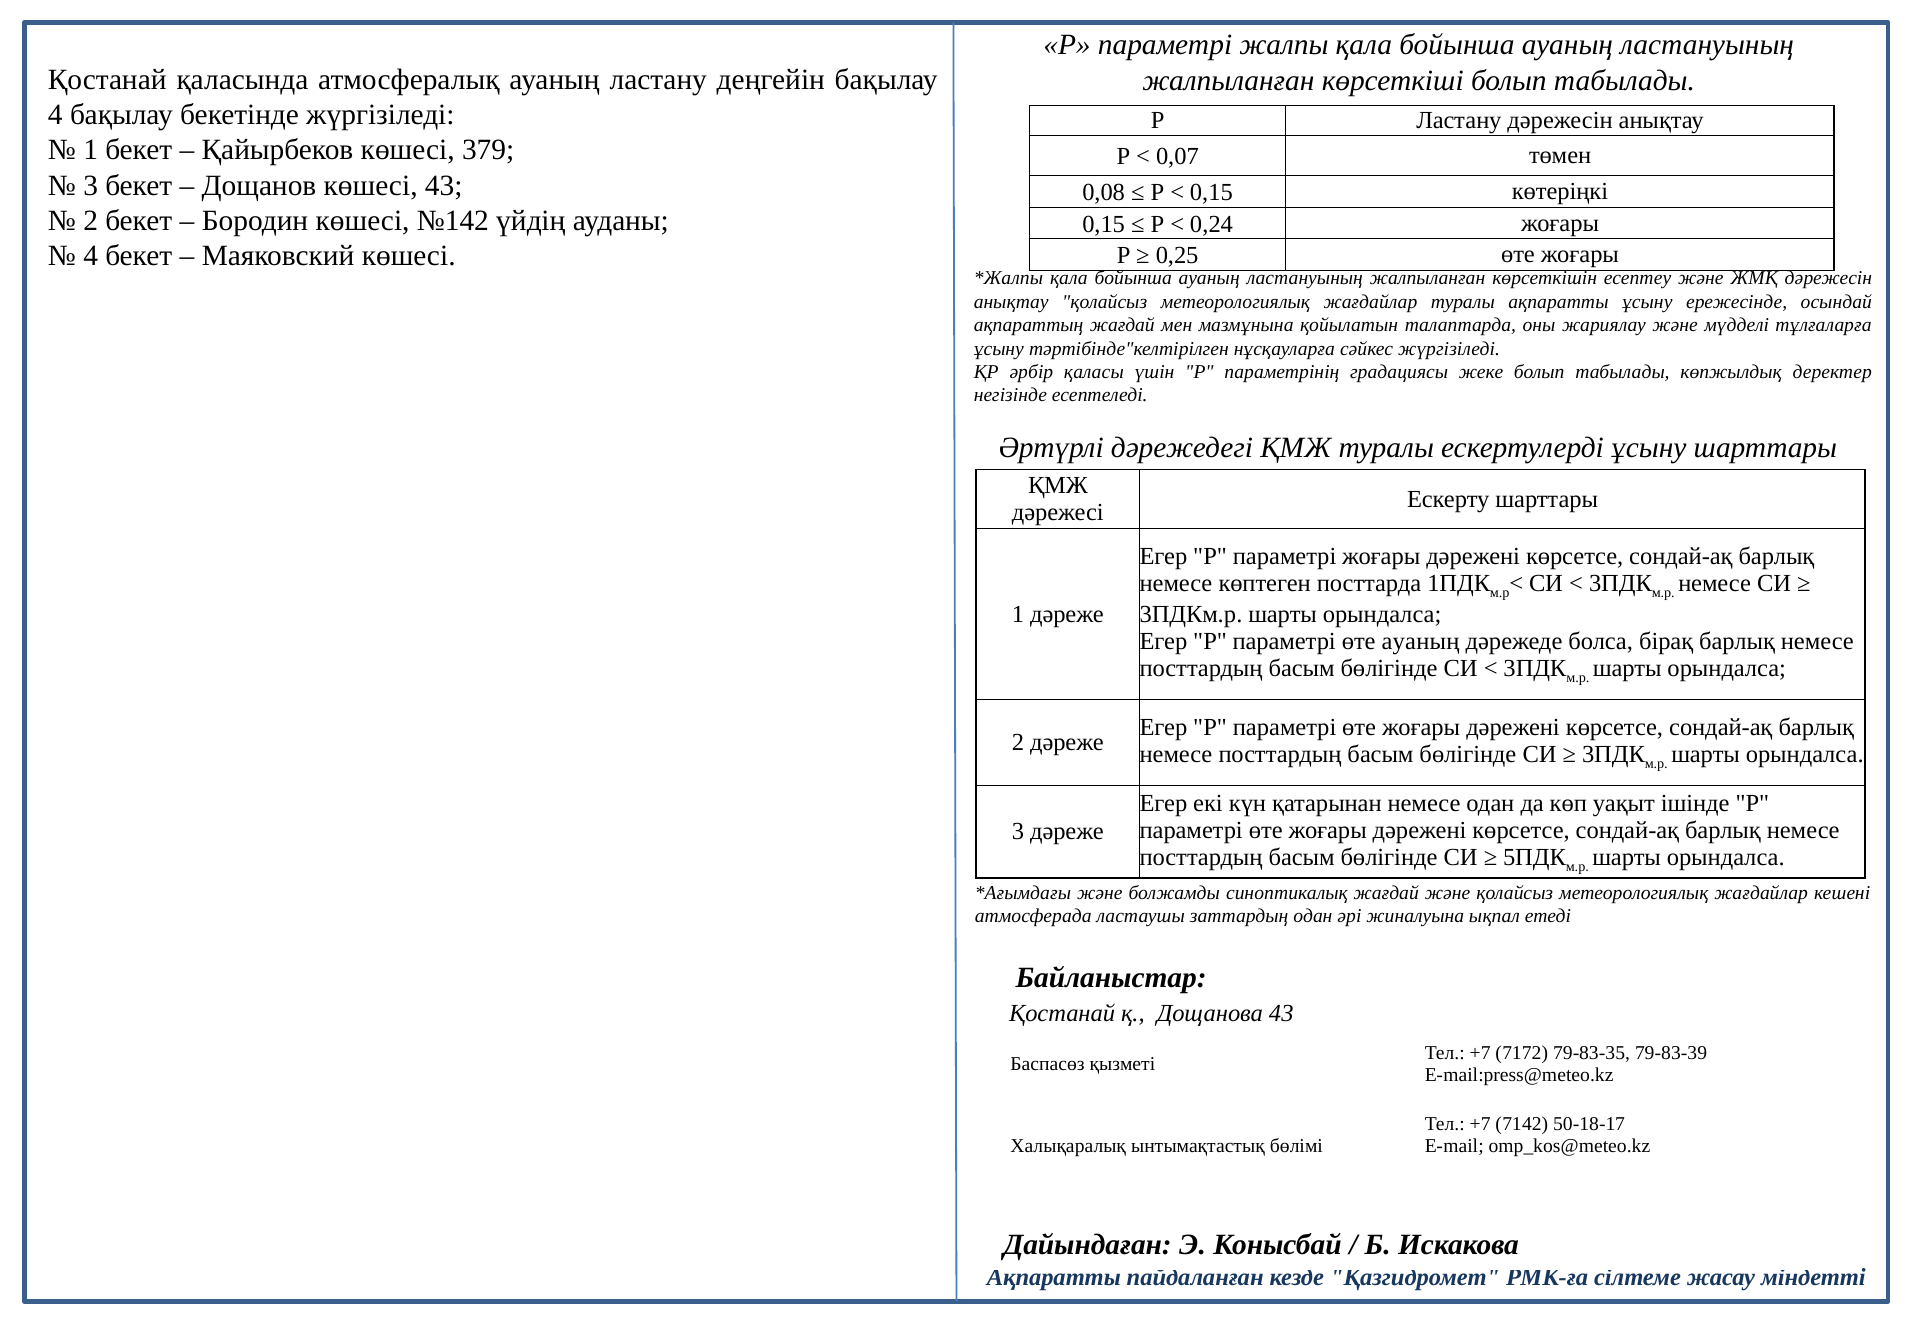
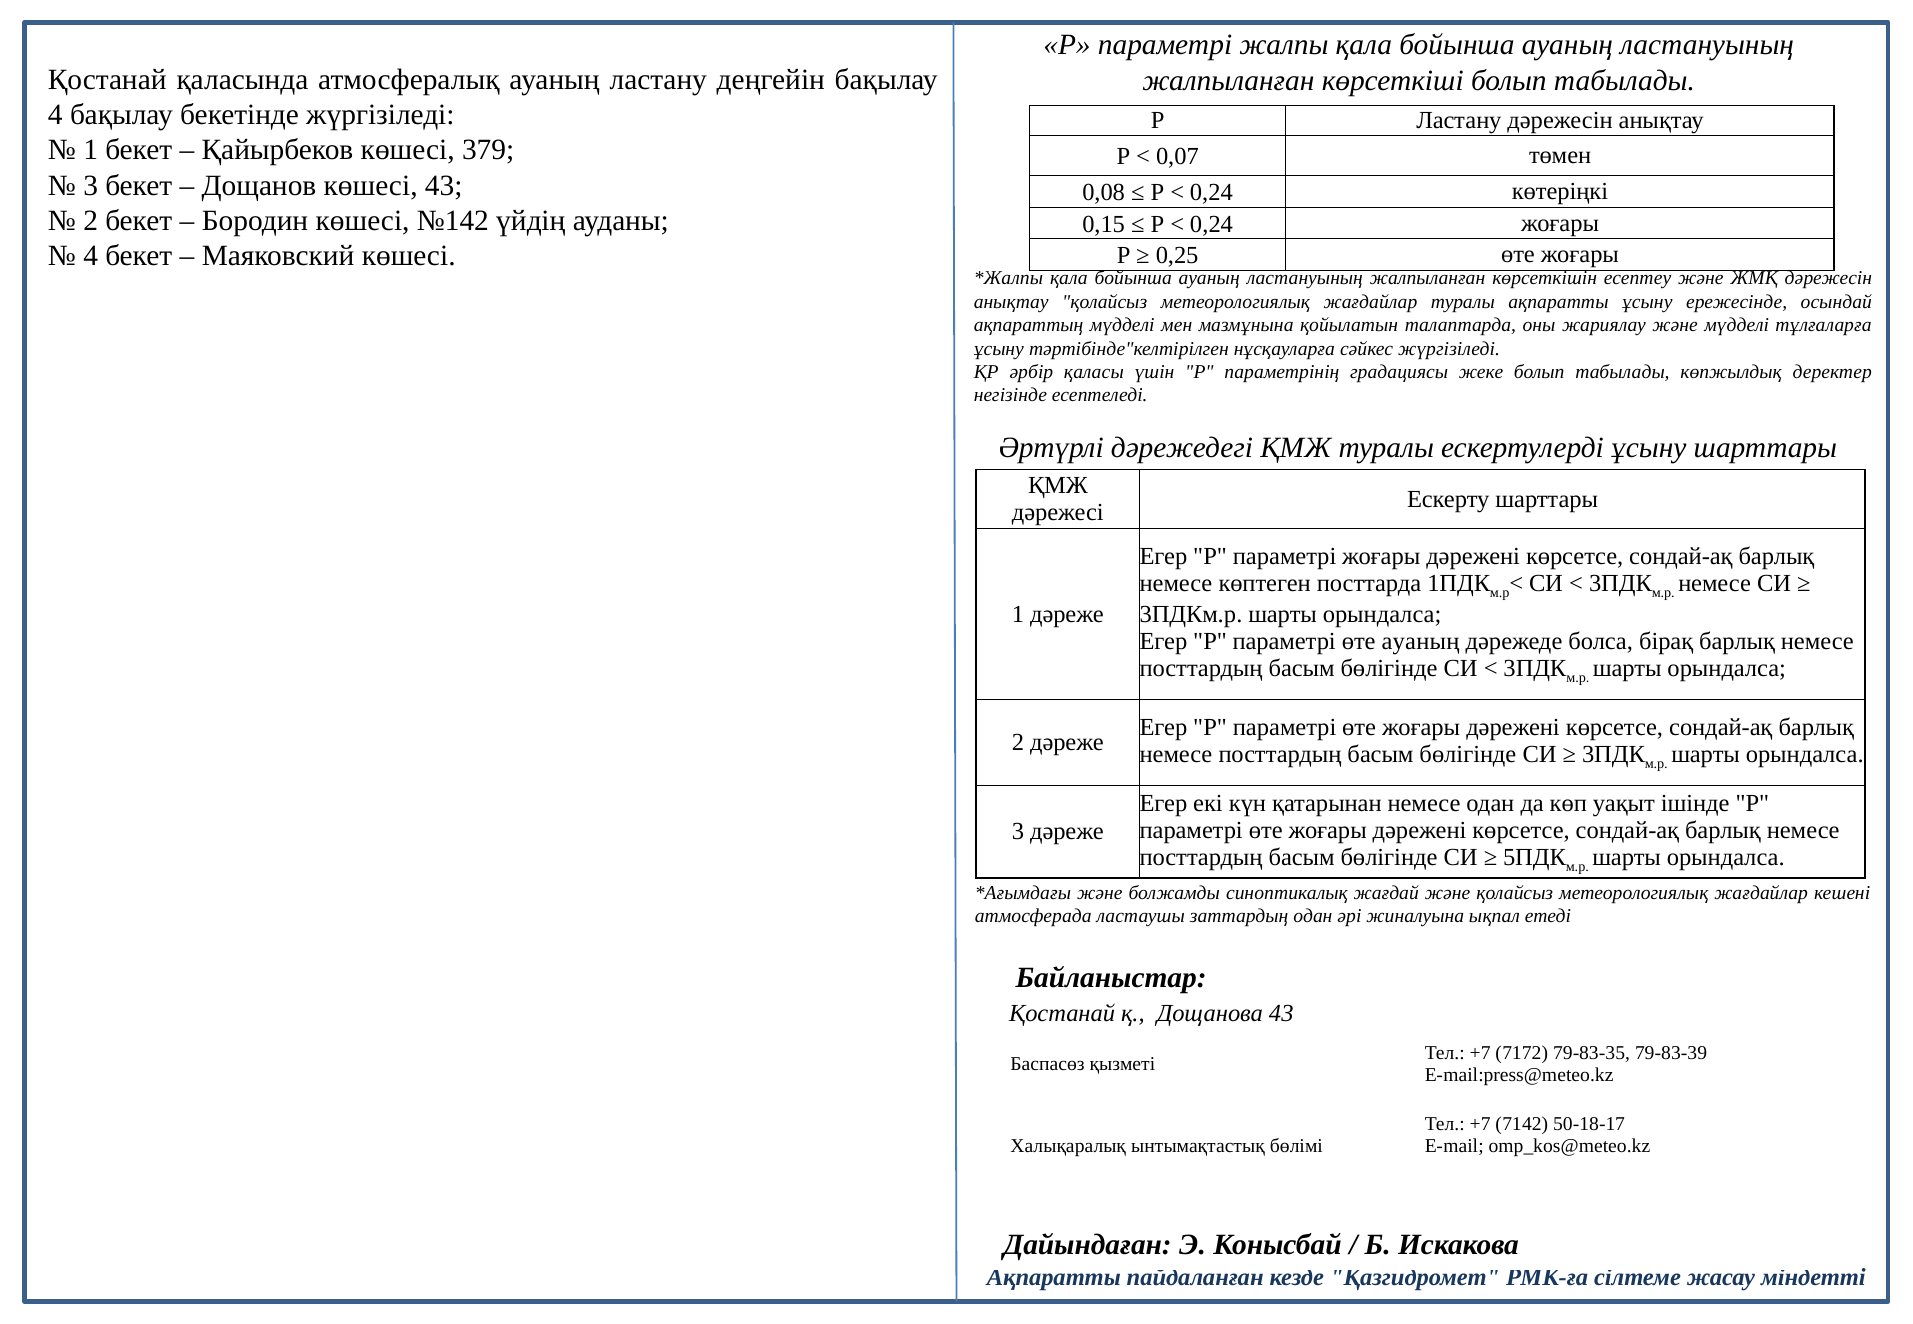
0,15: 0,15 -> 0,24 (1211, 192)
ақпараттың жағдай: жағдай -> мүдделі (1122, 325)
